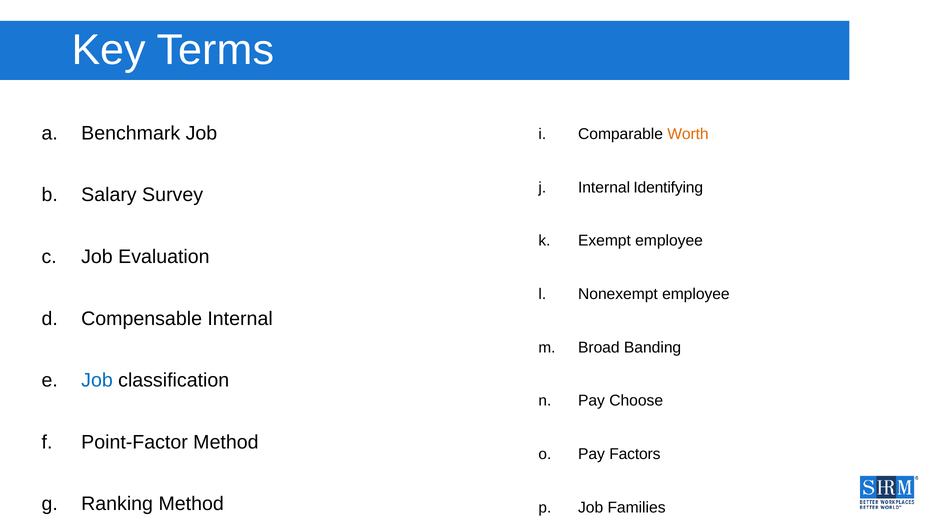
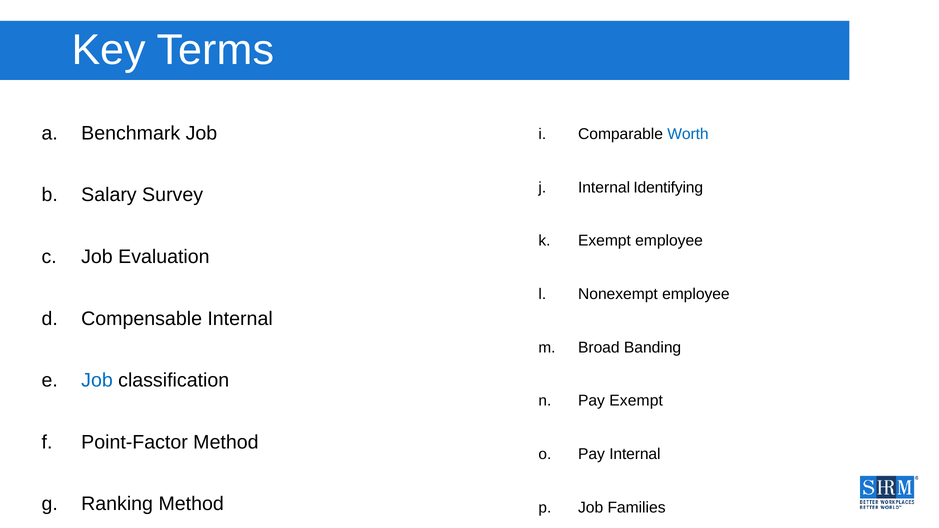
Worth colour: orange -> blue (688, 134)
Pay Choose: Choose -> Exempt (636, 401)
Pay Factors: Factors -> Internal (635, 454)
